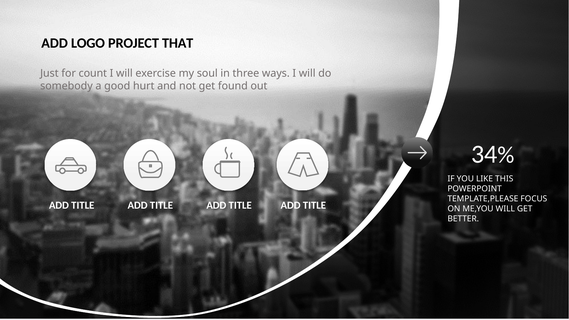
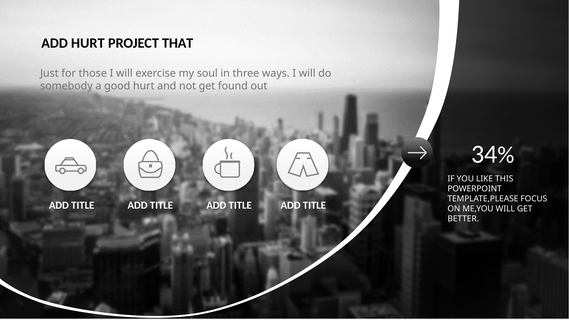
ADD LOGO: LOGO -> HURT (88, 43)
count: count -> those (93, 73)
